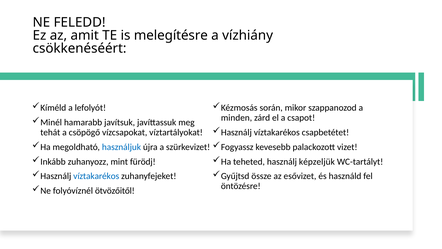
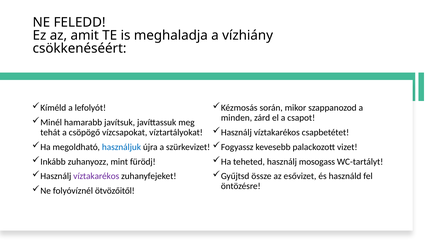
melegítésre: melegítésre -> meghaladja (171, 35)
képzeljük: képzeljük -> mosogass (317, 161)
víztakarékos colour: blue -> purple (96, 176)
